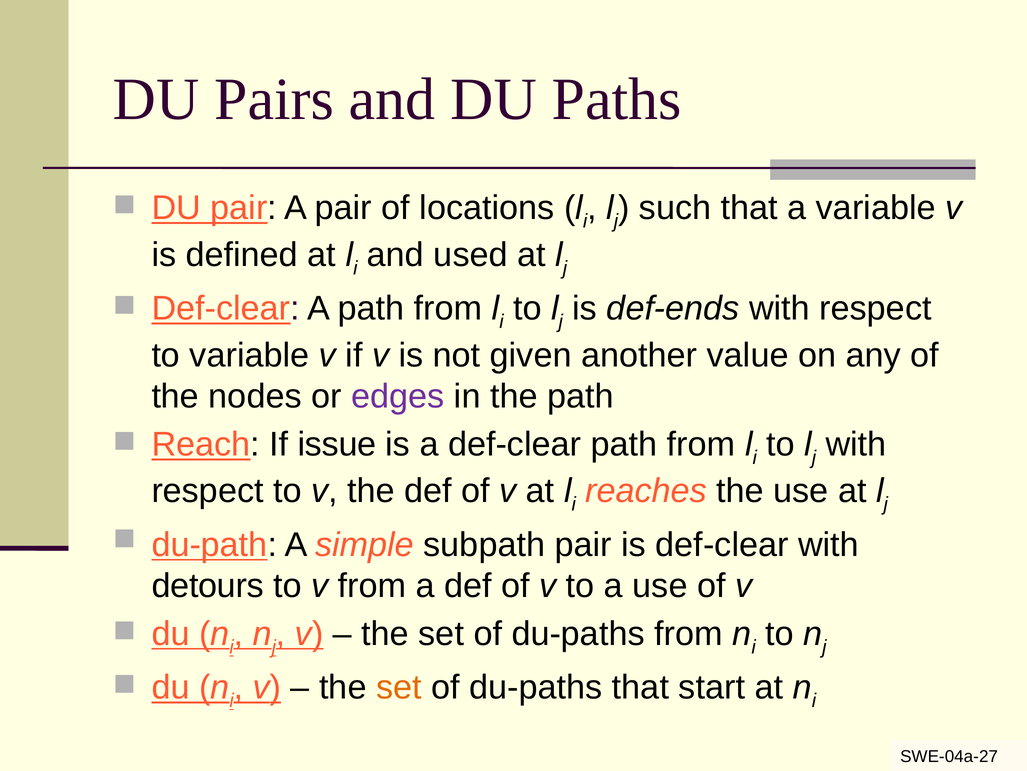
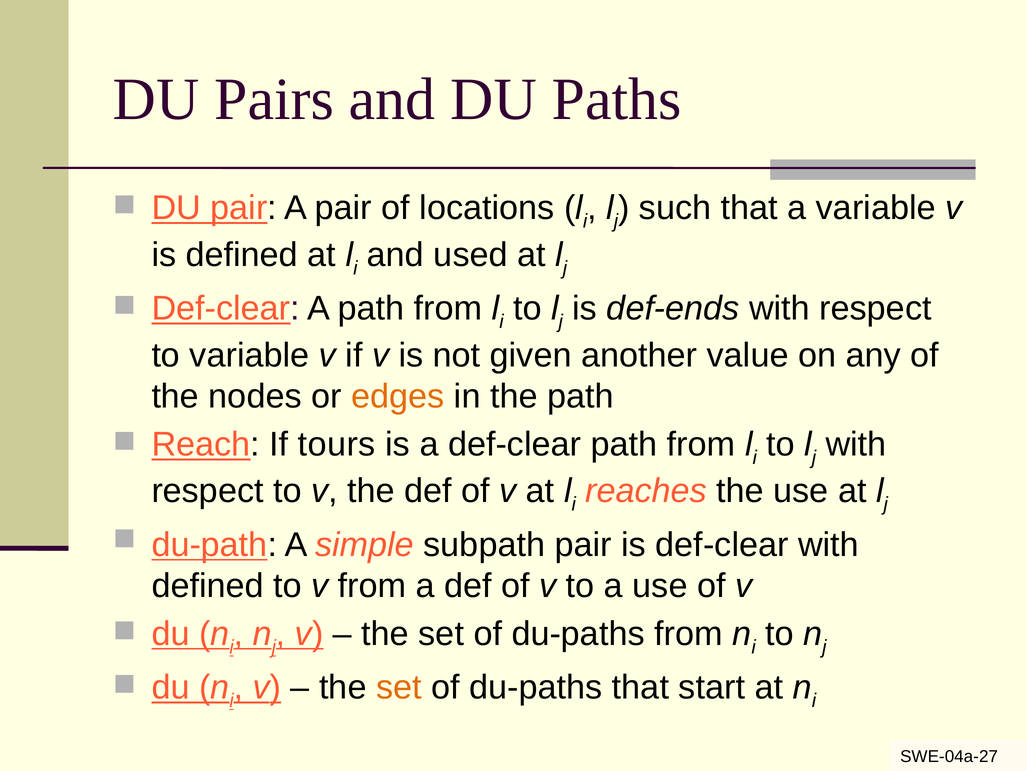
edges colour: purple -> orange (398, 396)
issue: issue -> tours (337, 444)
detours: detours -> defined (208, 585)
